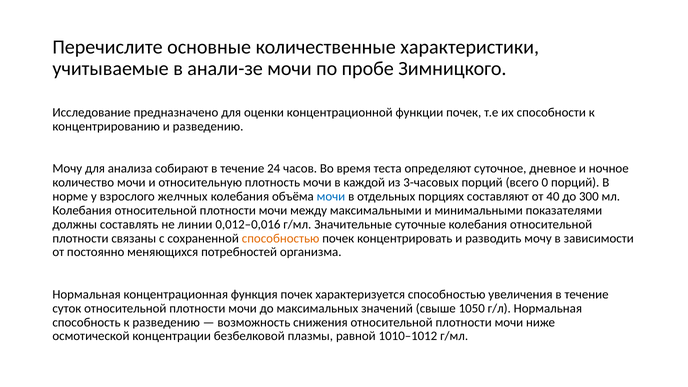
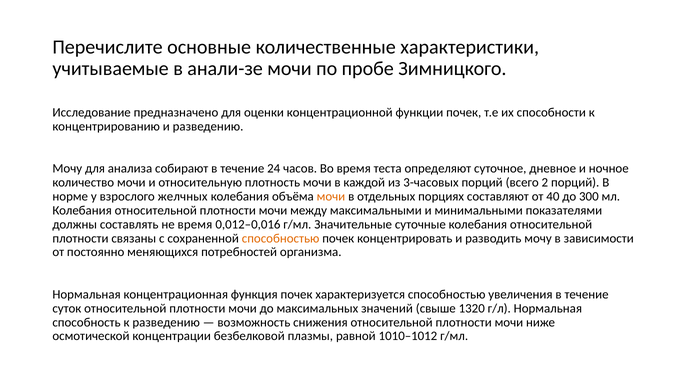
0: 0 -> 2 (545, 183)
мочи colour: blue -> orange (331, 196)
не линии: линии -> время (195, 224)
1050: 1050 -> 1320 (472, 308)
